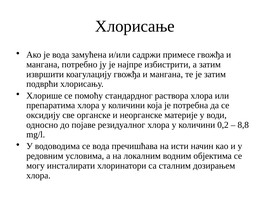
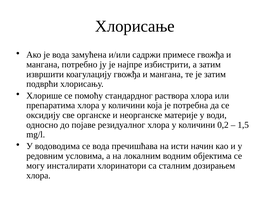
8,8: 8,8 -> 1,5 (243, 125)
